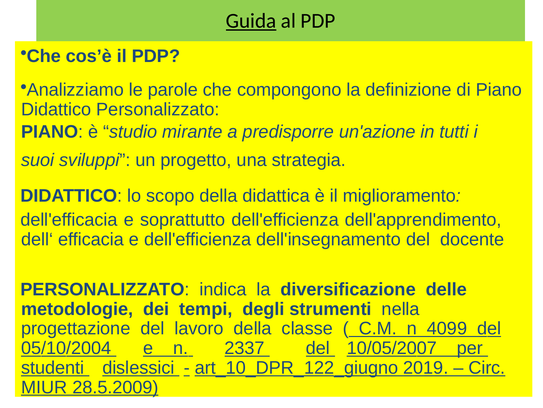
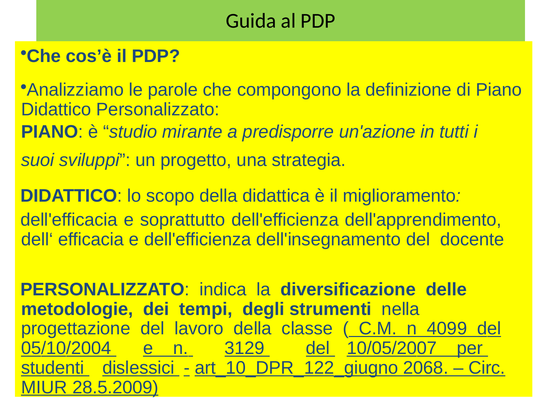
Guida underline: present -> none (251, 21)
2337: 2337 -> 3129 (245, 348)
2019: 2019 -> 2068 (426, 367)
